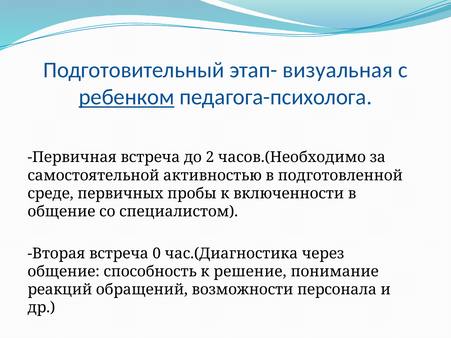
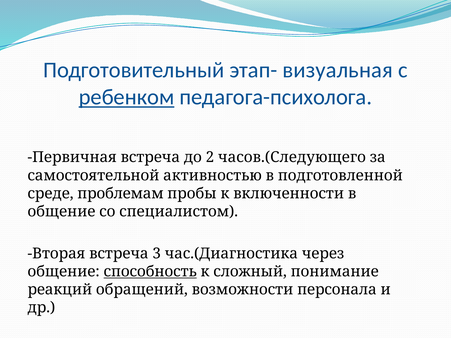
часов.(Необходимо: часов.(Необходимо -> часов.(Следующего (292, 157)
первичных: первичных -> проблемам (121, 194)
0: 0 -> 3 (157, 254)
способность underline: none -> present (150, 272)
решение: решение -> сложный (250, 272)
